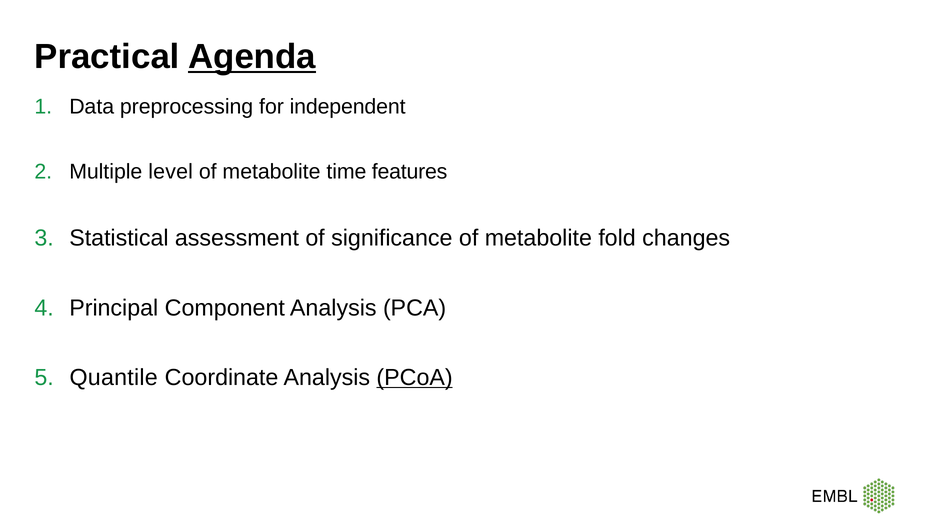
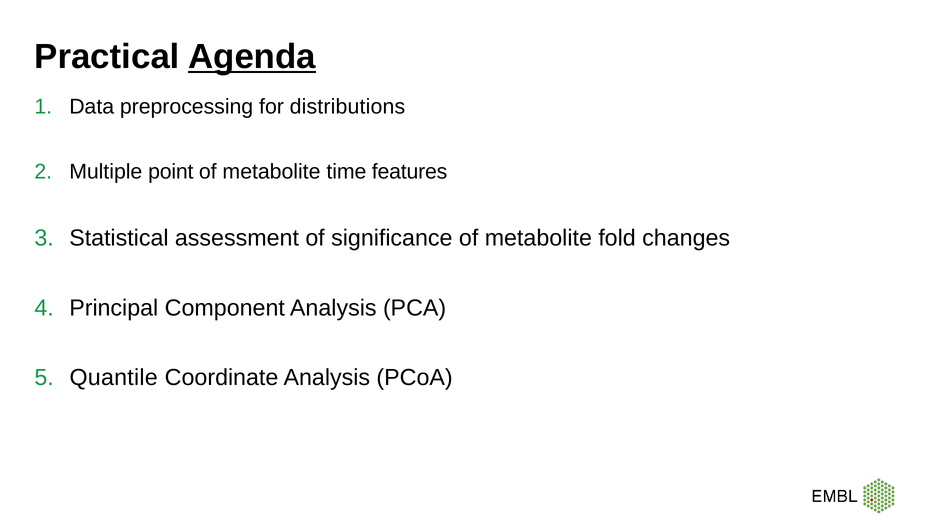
independent: independent -> distributions (347, 107)
level: level -> point (171, 172)
PCoA underline: present -> none (415, 378)
